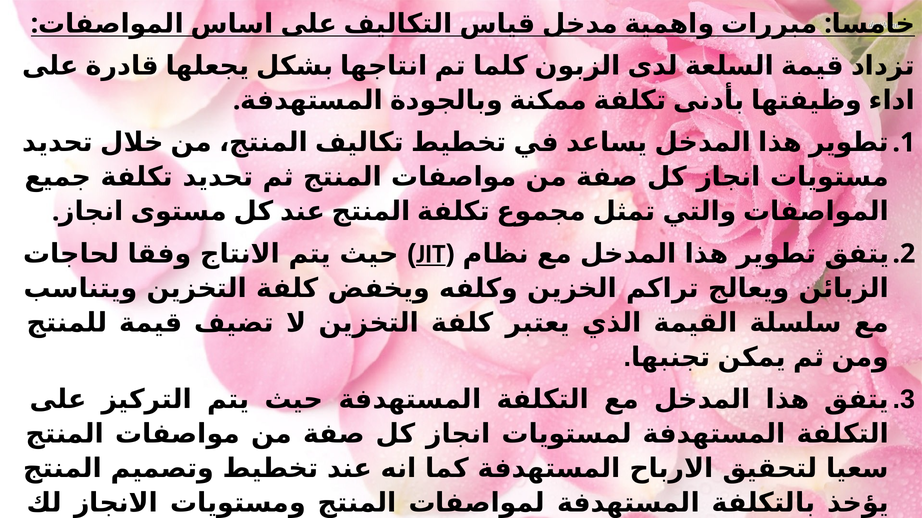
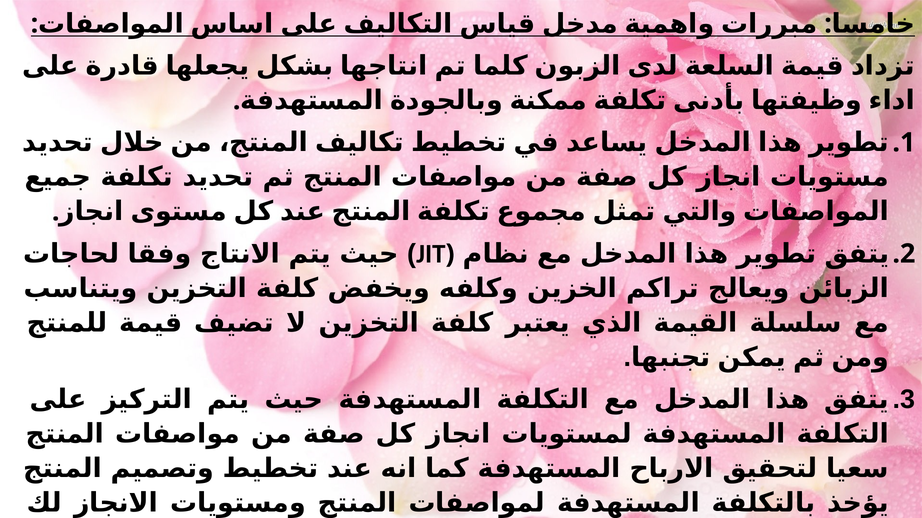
JIT underline: present -> none (431, 254)
